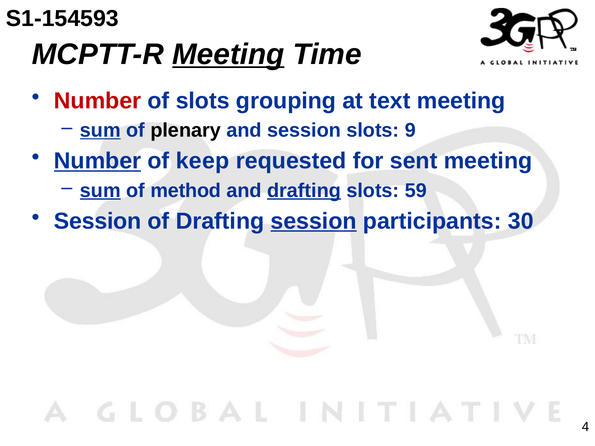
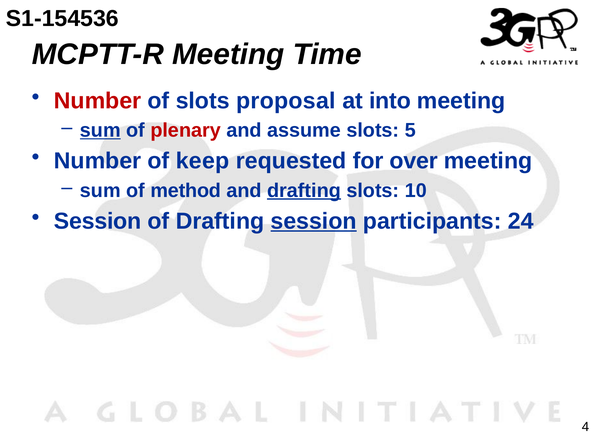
S1-154593: S1-154593 -> S1-154536 (62, 18)
Meeting underline: present -> none (228, 54)
grouping: grouping -> proposal (286, 101)
text: text -> into (390, 101)
plenary colour: black -> red (186, 130)
and session: session -> assume (304, 130)
9: 9 -> 5 (410, 130)
Number underline: present -> none (98, 161)
sent: sent -> over (414, 161)
sum underline: present -> none (100, 191)
59: 59 -> 10 (416, 191)
30: 30 -> 24 (521, 221)
